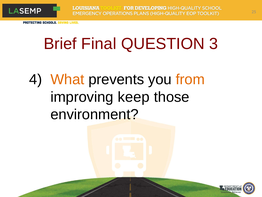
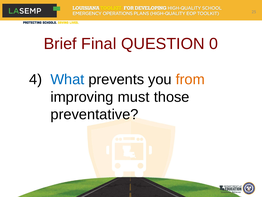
3: 3 -> 0 (214, 44)
What colour: orange -> blue (67, 79)
keep: keep -> must (134, 97)
environment: environment -> preventative (94, 114)
